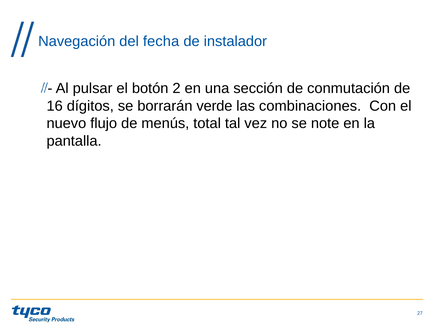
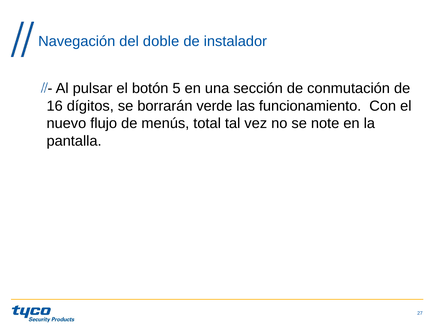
fecha: fecha -> doble (161, 42)
2: 2 -> 5 (177, 89)
combinaciones: combinaciones -> funcionamiento (310, 106)
